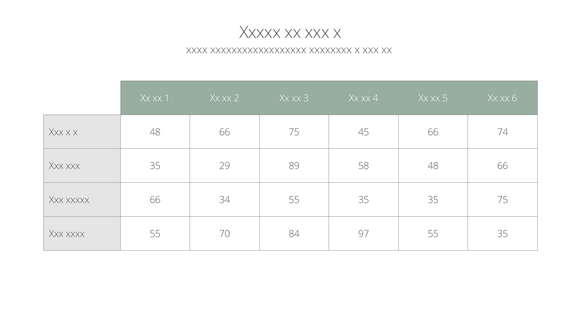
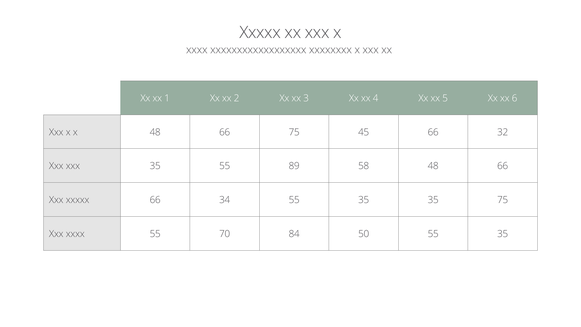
74: 74 -> 32 (503, 132)
35 29: 29 -> 55 (225, 166)
97: 97 -> 50 (364, 234)
